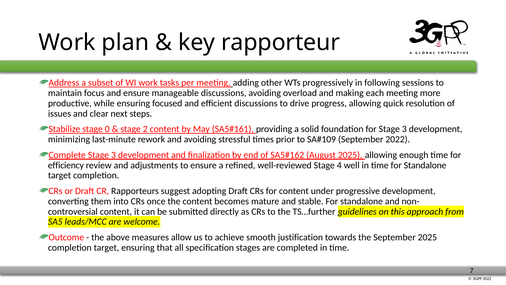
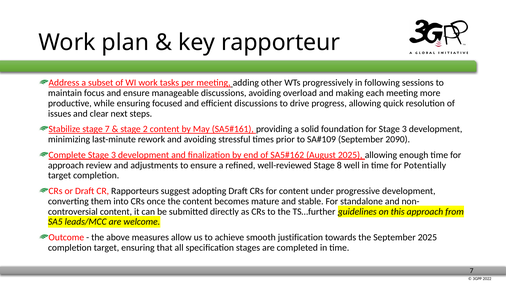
stage 0: 0 -> 7 (107, 129)
September 2022: 2022 -> 2090 (398, 139)
efficiency: efficiency -> approach (66, 165)
4: 4 -> 8 (339, 165)
time for Standalone: Standalone -> Potentially (425, 165)
